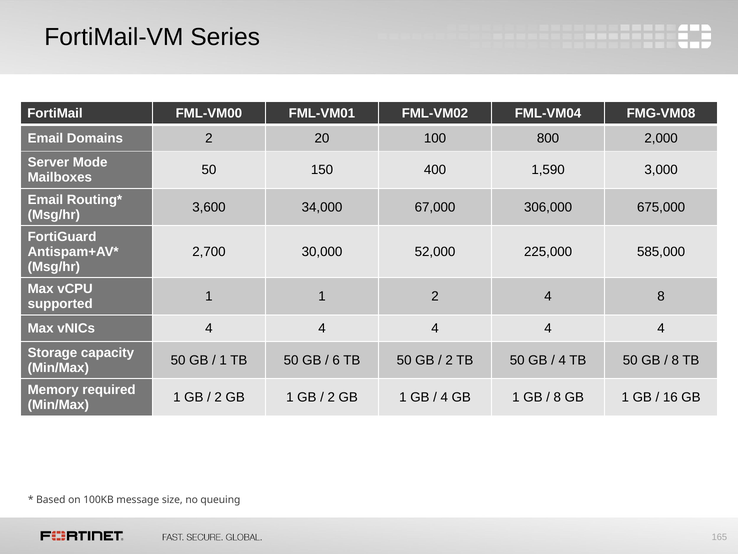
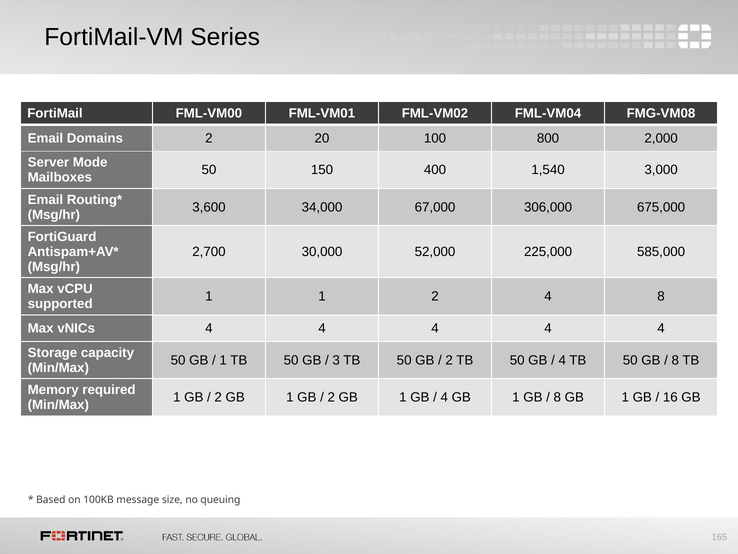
1,590: 1,590 -> 1,540 (548, 170)
6: 6 -> 3 (336, 360)
